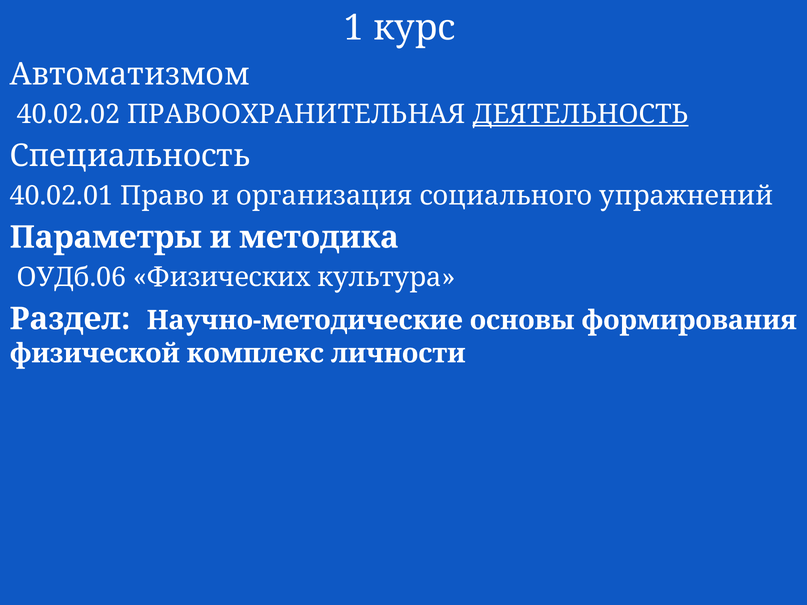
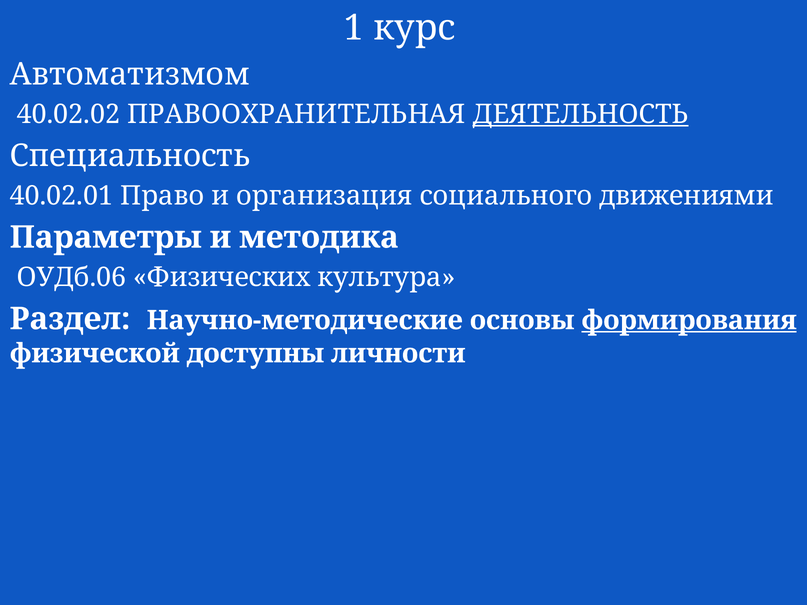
упражнений: упражнений -> движениями (687, 196)
формирования underline: none -> present (689, 320)
комплекс: комплекс -> доступны (255, 354)
